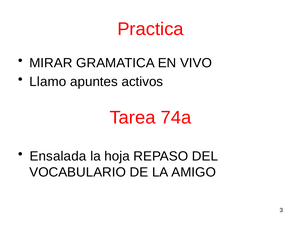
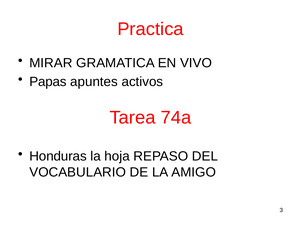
Llamo: Llamo -> Papas (48, 82)
Ensalada: Ensalada -> Honduras (58, 157)
